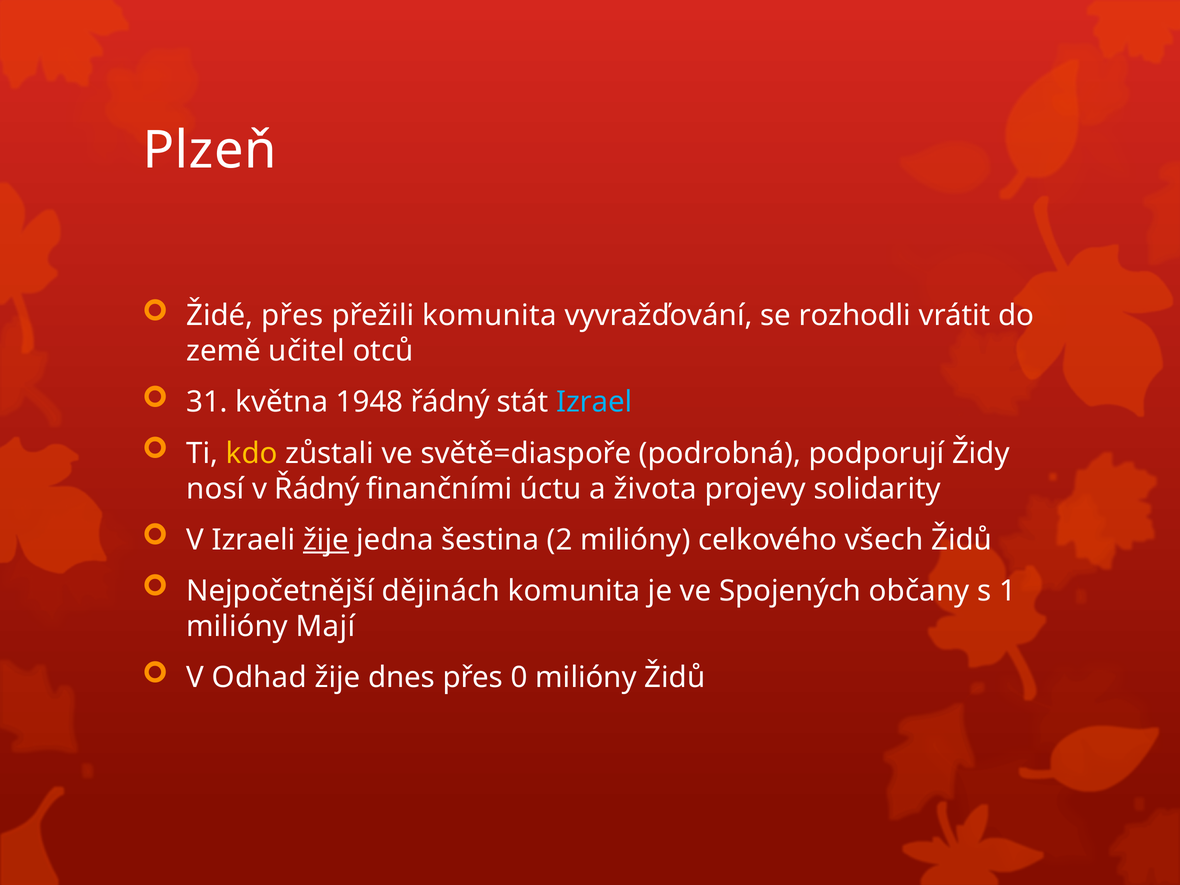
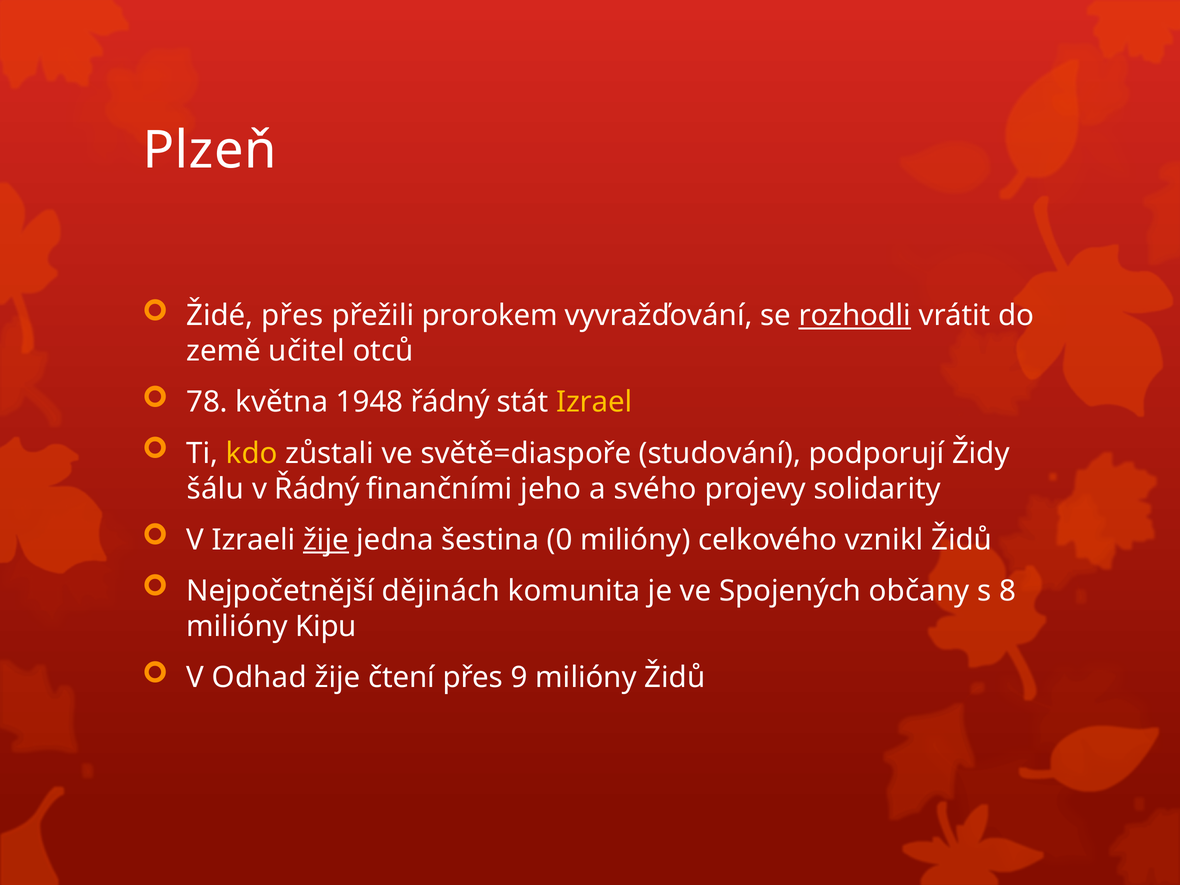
přežili komunita: komunita -> prorokem (490, 316)
rozhodli underline: none -> present (855, 316)
31: 31 -> 78 (207, 402)
Izrael colour: light blue -> yellow (594, 402)
podrobná: podrobná -> studování (720, 453)
nosí: nosí -> šálu (215, 489)
úctu: úctu -> jeho (551, 489)
života: života -> svého (655, 489)
2: 2 -> 0 (560, 540)
všech: všech -> vznikl (884, 540)
1: 1 -> 8 (1007, 591)
Mají: Mají -> Kipu (326, 626)
dnes: dnes -> čtení (402, 678)
0: 0 -> 9 (519, 678)
